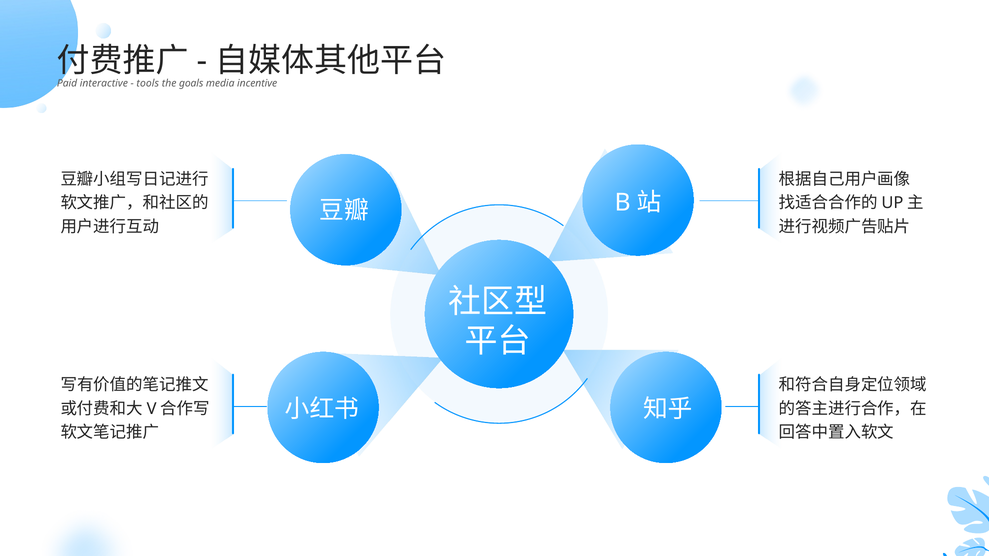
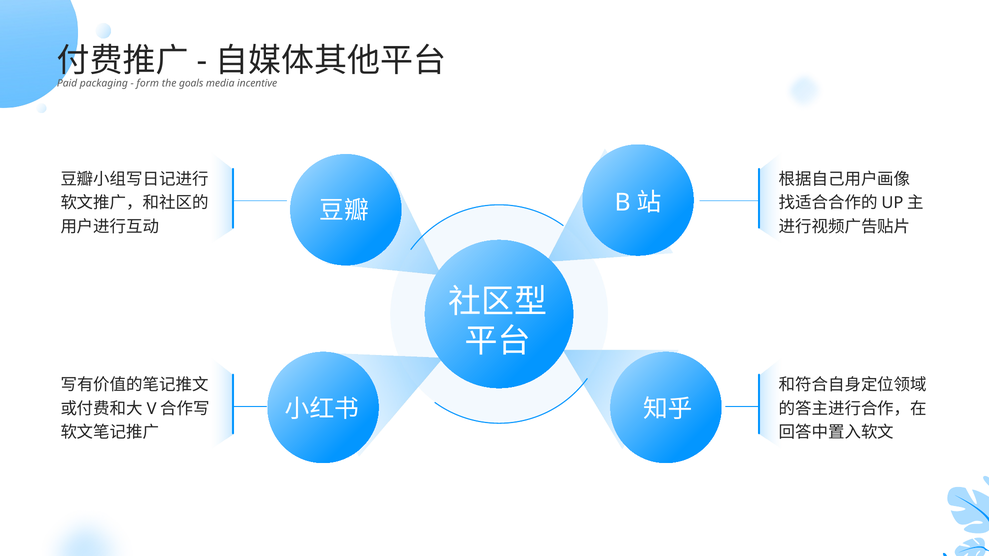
interactive: interactive -> packaging (104, 83)
tools: tools -> form (148, 83)
